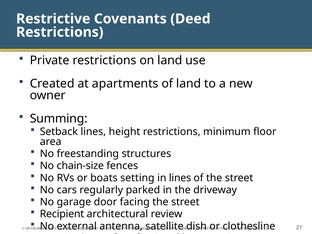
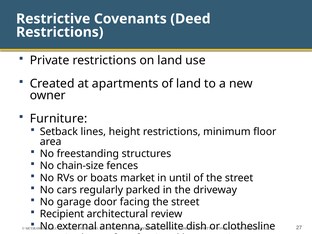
Summing: Summing -> Furniture (59, 119)
setting: setting -> market (137, 178)
in lines: lines -> until (180, 178)
